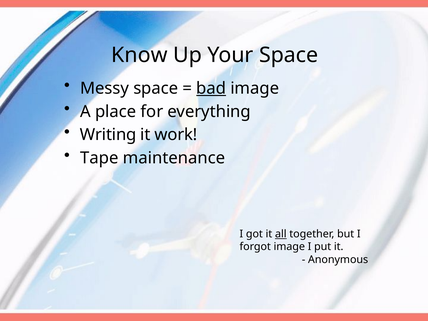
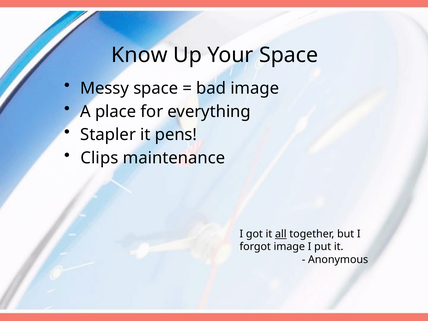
bad underline: present -> none (211, 88)
Writing: Writing -> Stapler (108, 135)
work: work -> pens (176, 135)
Tape: Tape -> Clips (99, 158)
